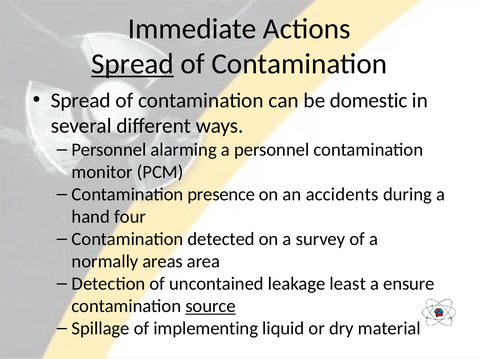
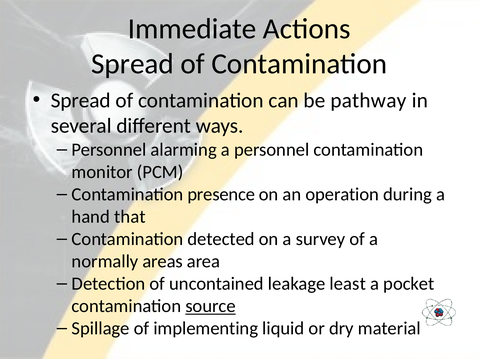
Spread underline: present -> none (133, 64)
domestic: domestic -> pathway (368, 100)
accidents: accidents -> operation (342, 195)
four: four -> that (130, 217)
ensure: ensure -> pocket (409, 284)
